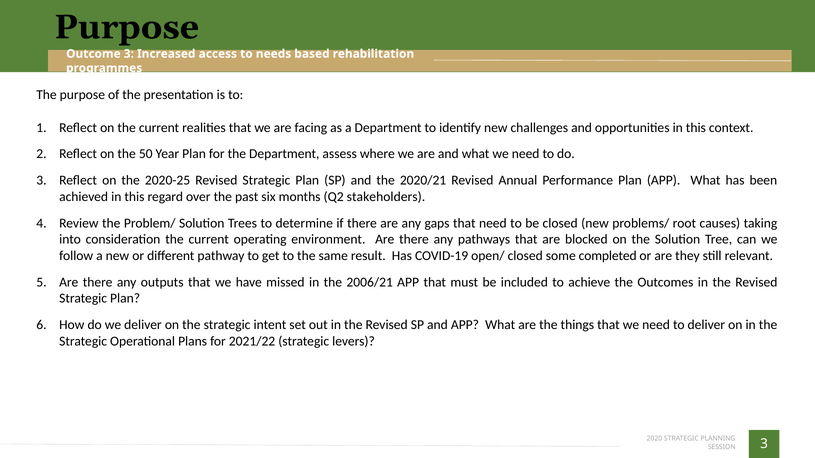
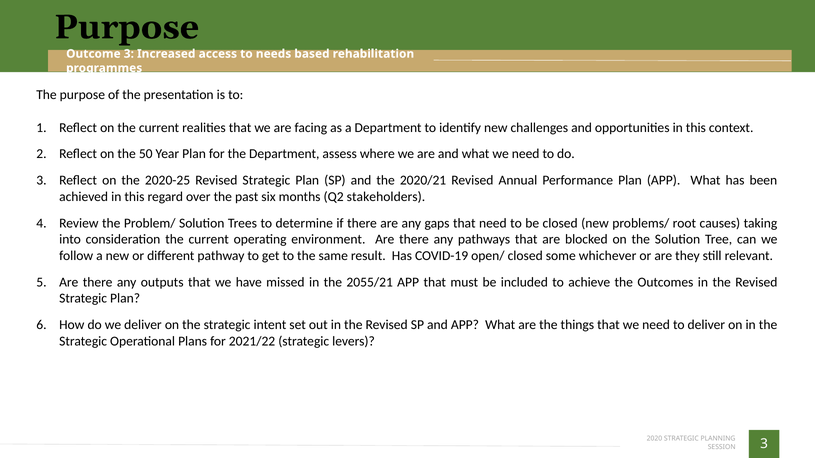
completed: completed -> whichever (608, 256)
2006/21: 2006/21 -> 2055/21 (370, 282)
